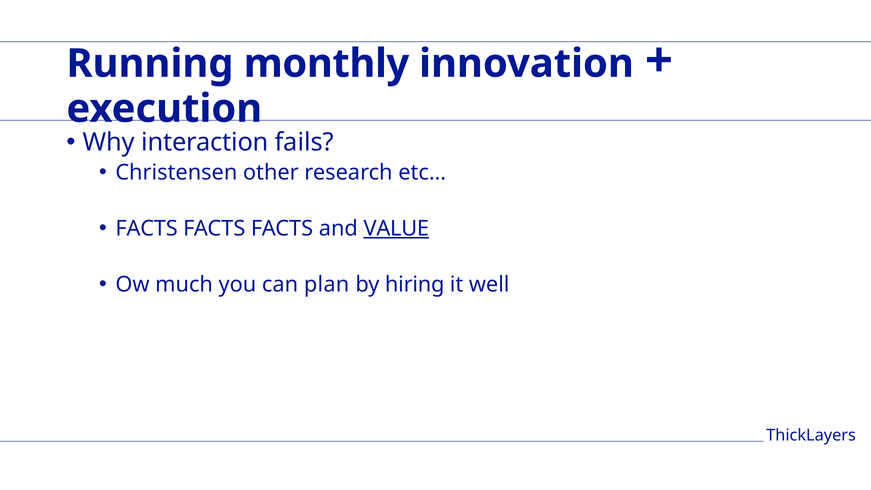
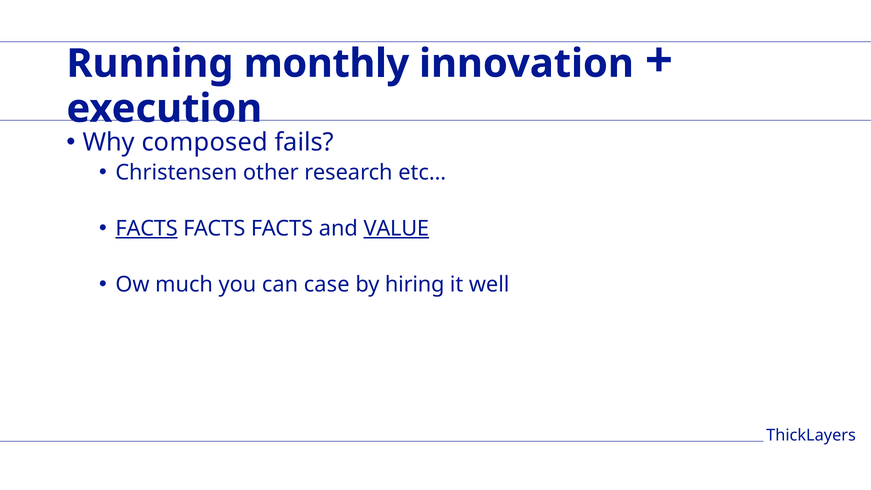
interaction: interaction -> composed (205, 142)
FACTS underline: none -> present (147, 228)
plan: plan -> case (327, 284)
